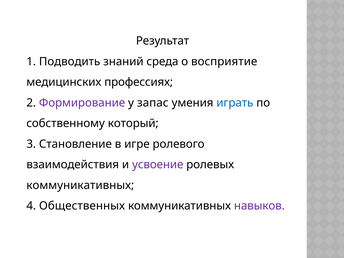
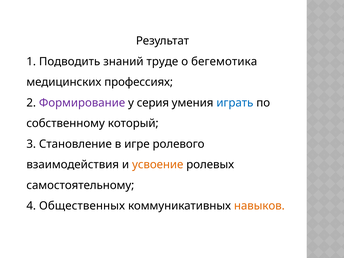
среда: среда -> труде (162, 61)
восприятие: восприятие -> бегемотика (224, 61)
запас: запас -> серия (153, 103)
усвоение colour: purple -> orange (158, 165)
коммуникативных: коммуникативных -> самостоятельному (80, 185)
навыков colour: purple -> orange (259, 206)
